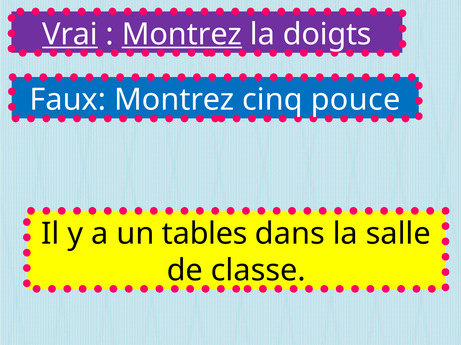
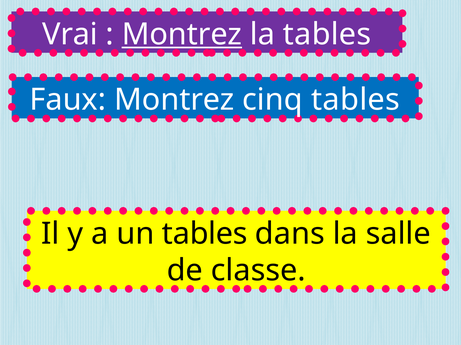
Vrai underline: present -> none (70, 34)
la doigts: doigts -> tables (327, 34)
cinq pouce: pouce -> tables (356, 100)
